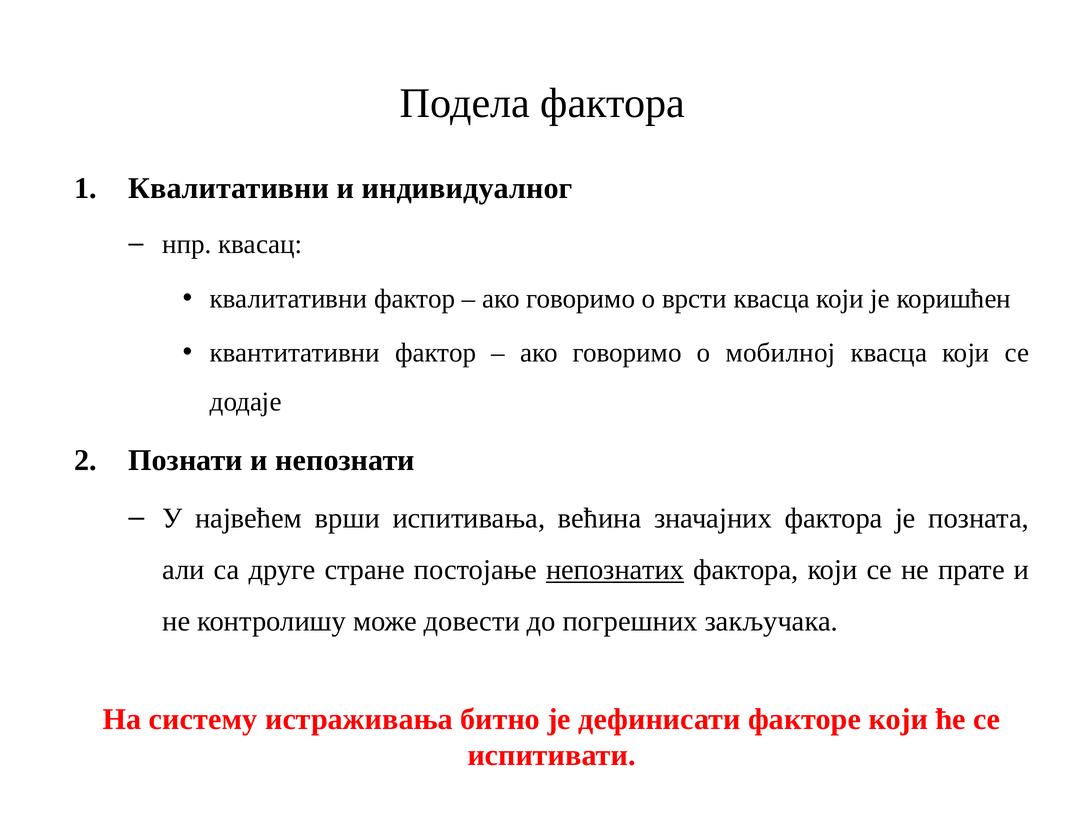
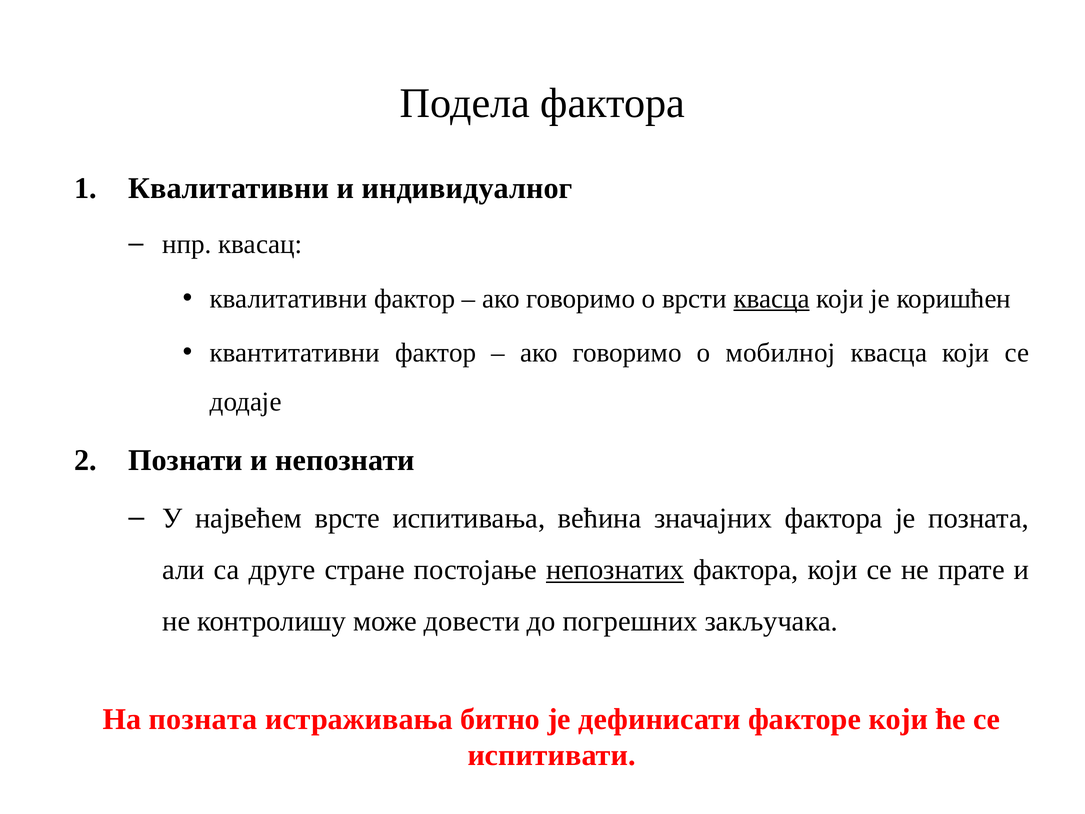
квасца underline: none -> present (772, 299)
врши: врши -> врсте (347, 518)
На систему: систему -> позната (203, 719)
